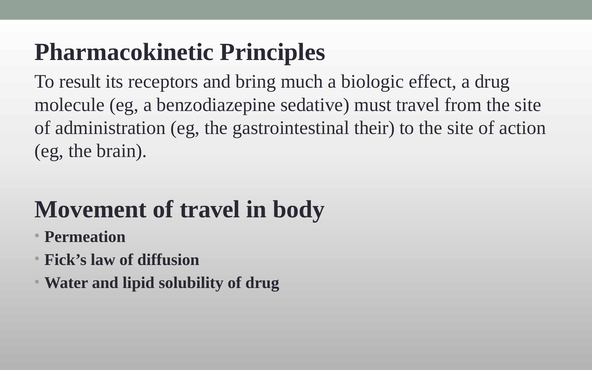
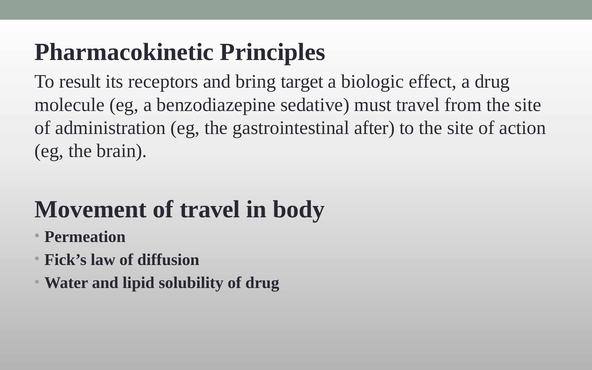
much: much -> target (302, 82)
their: their -> after (375, 128)
